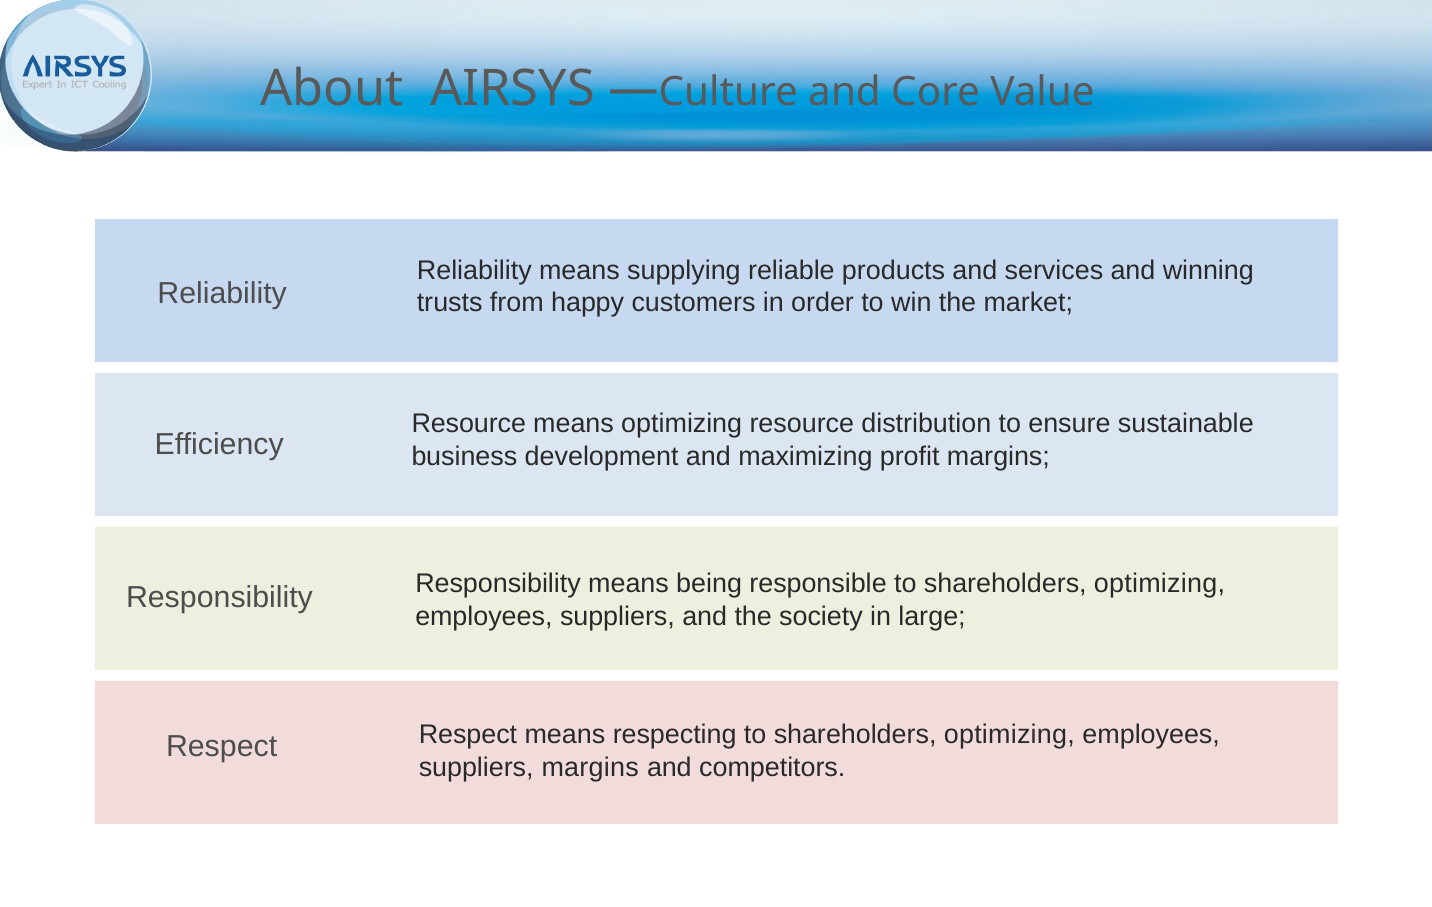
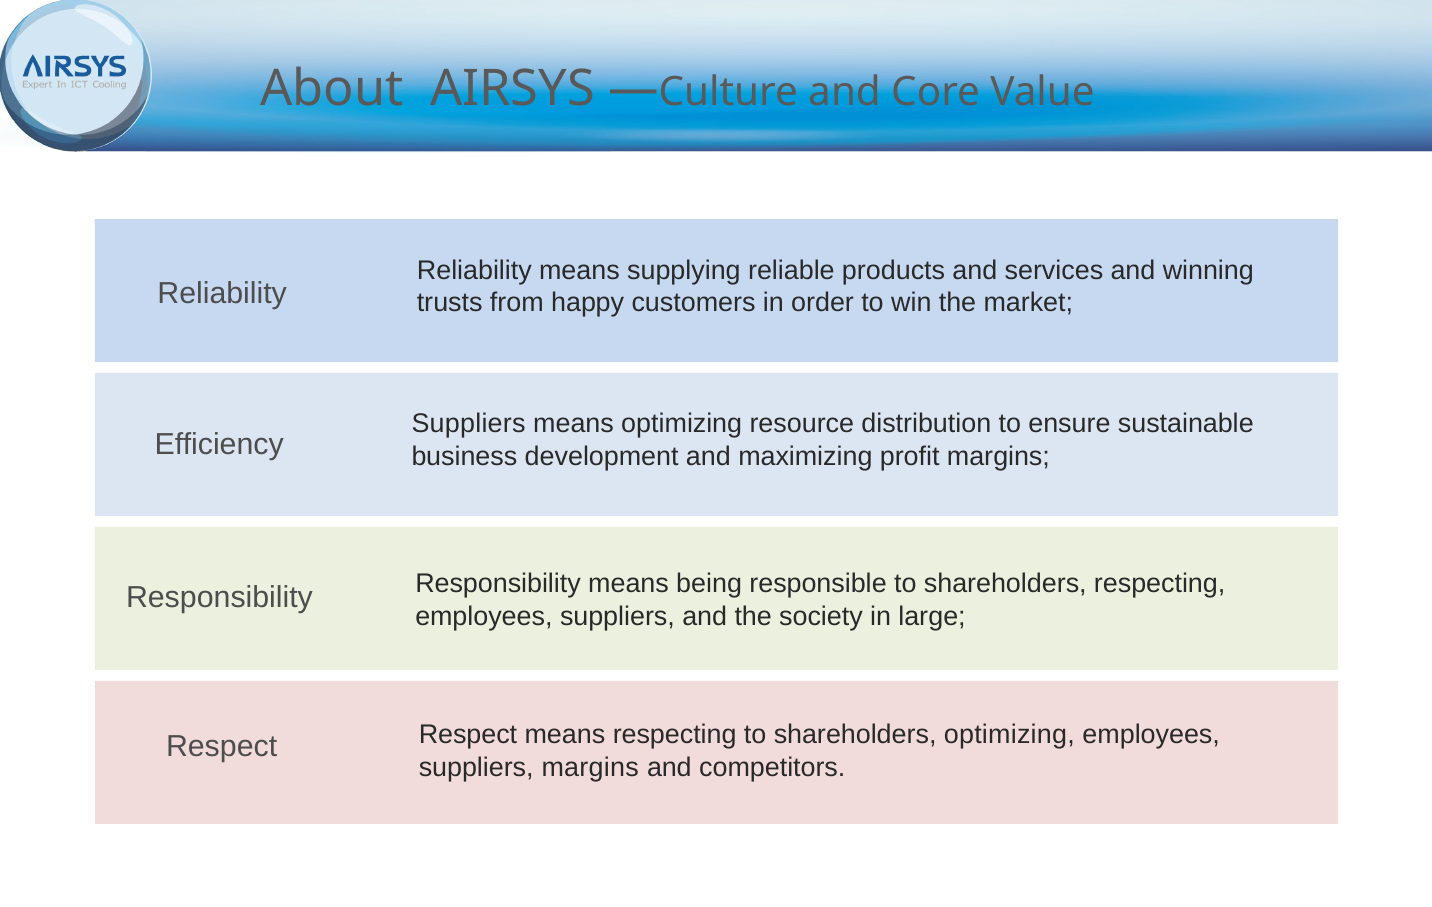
Resource: Resource -> Suppliers (469, 424)
responsible to shareholders optimizing: optimizing -> respecting (1160, 584)
